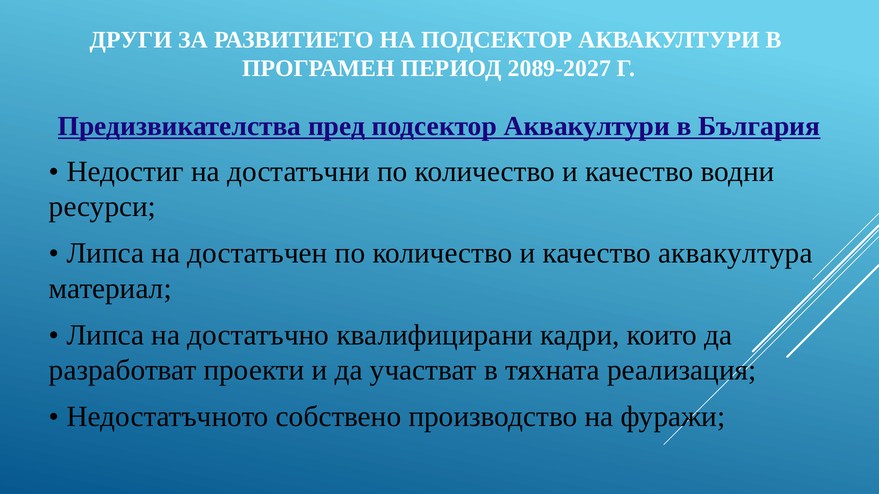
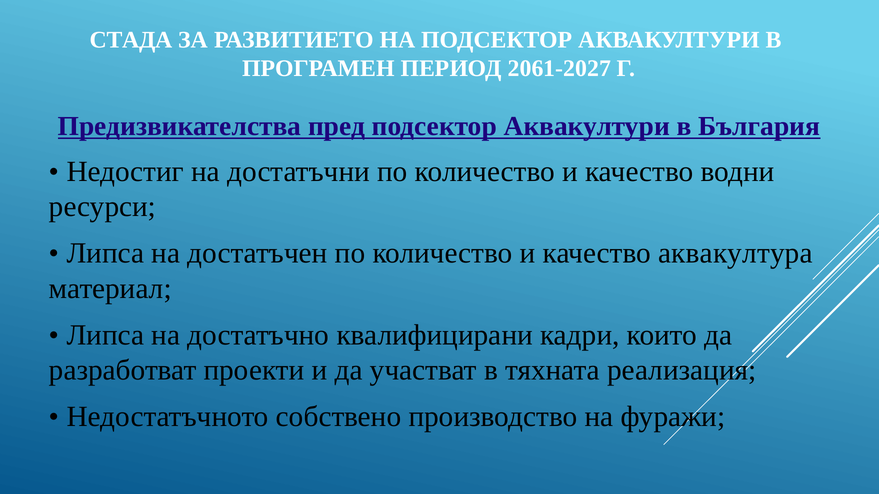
ДРУГИ: ДРУГИ -> СТАДА (131, 40)
2089-2027: 2089-2027 -> 2061-2027 (559, 68)
